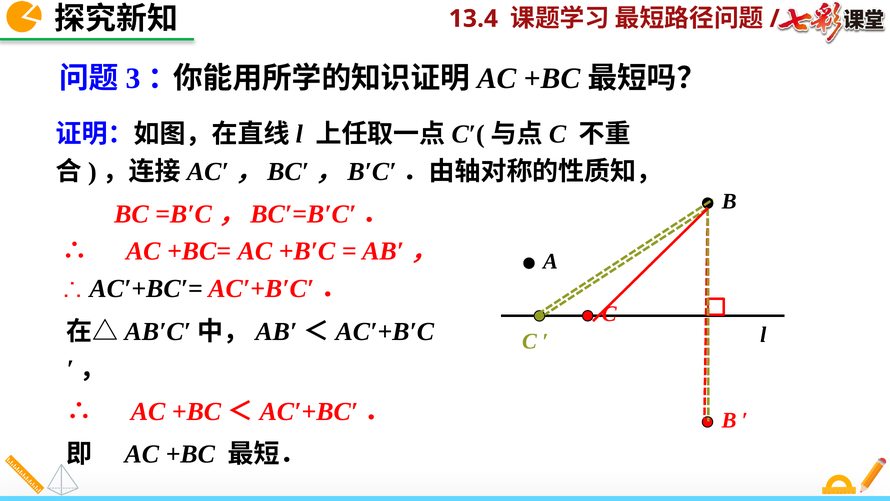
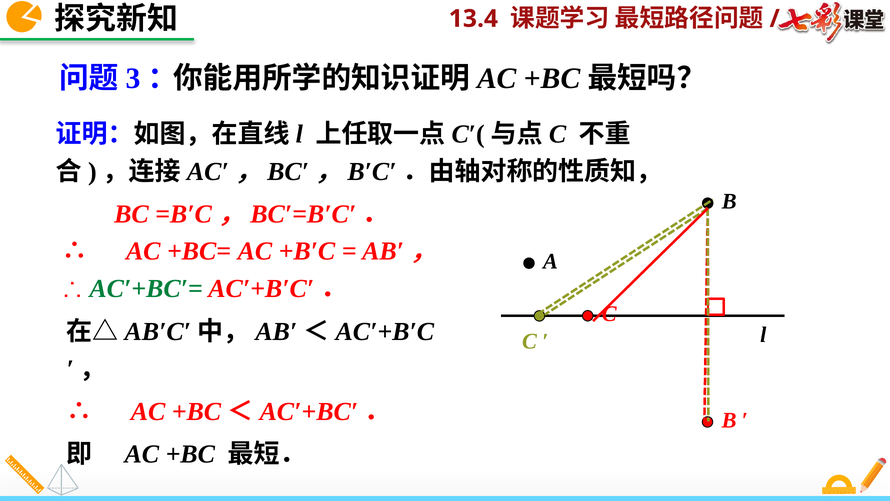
AC′+BC′= colour: black -> green (146, 289)
